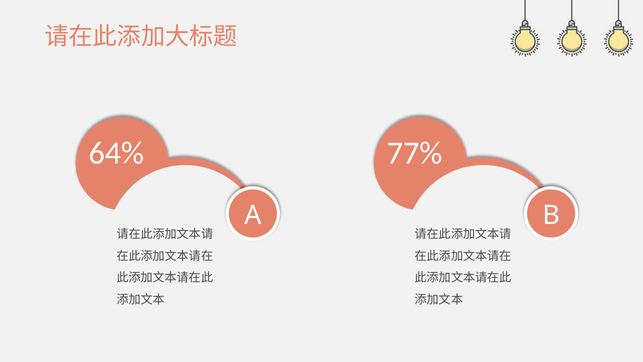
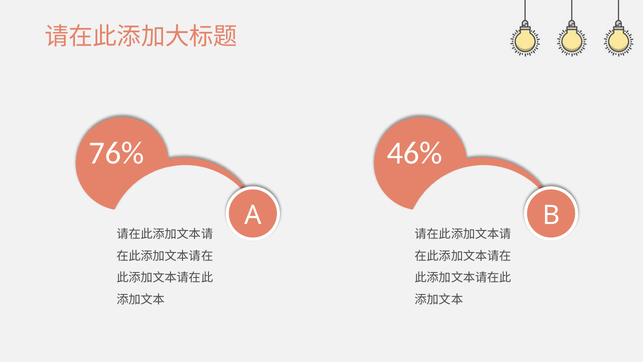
64%: 64% -> 76% (116, 153)
77%: 77% -> 46% (415, 153)
